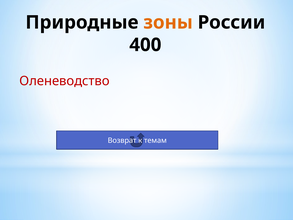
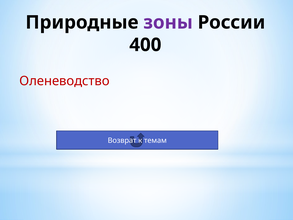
зоны colour: orange -> purple (168, 22)
